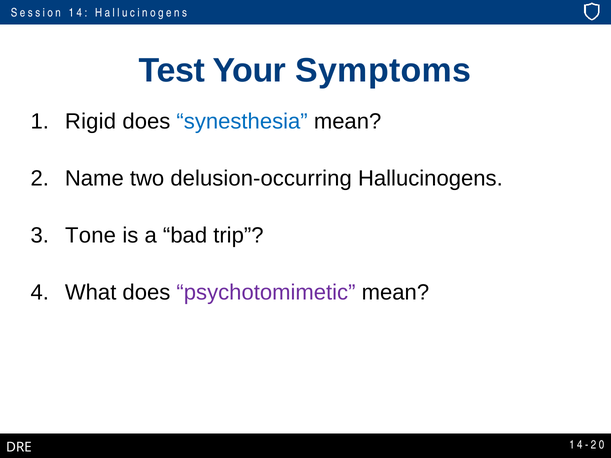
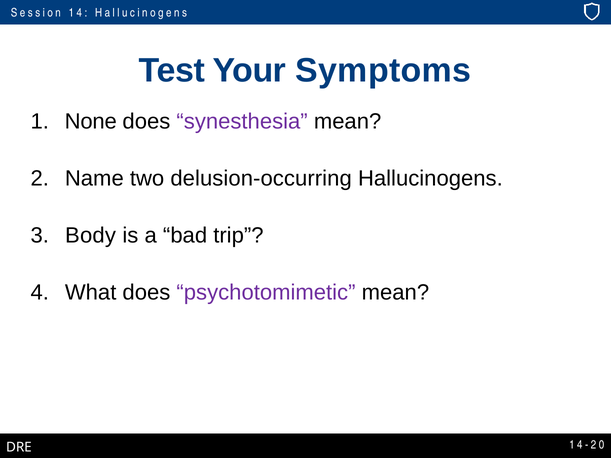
Rigid: Rigid -> None (91, 122)
synesthesia colour: blue -> purple (242, 122)
Tone: Tone -> Body (91, 236)
